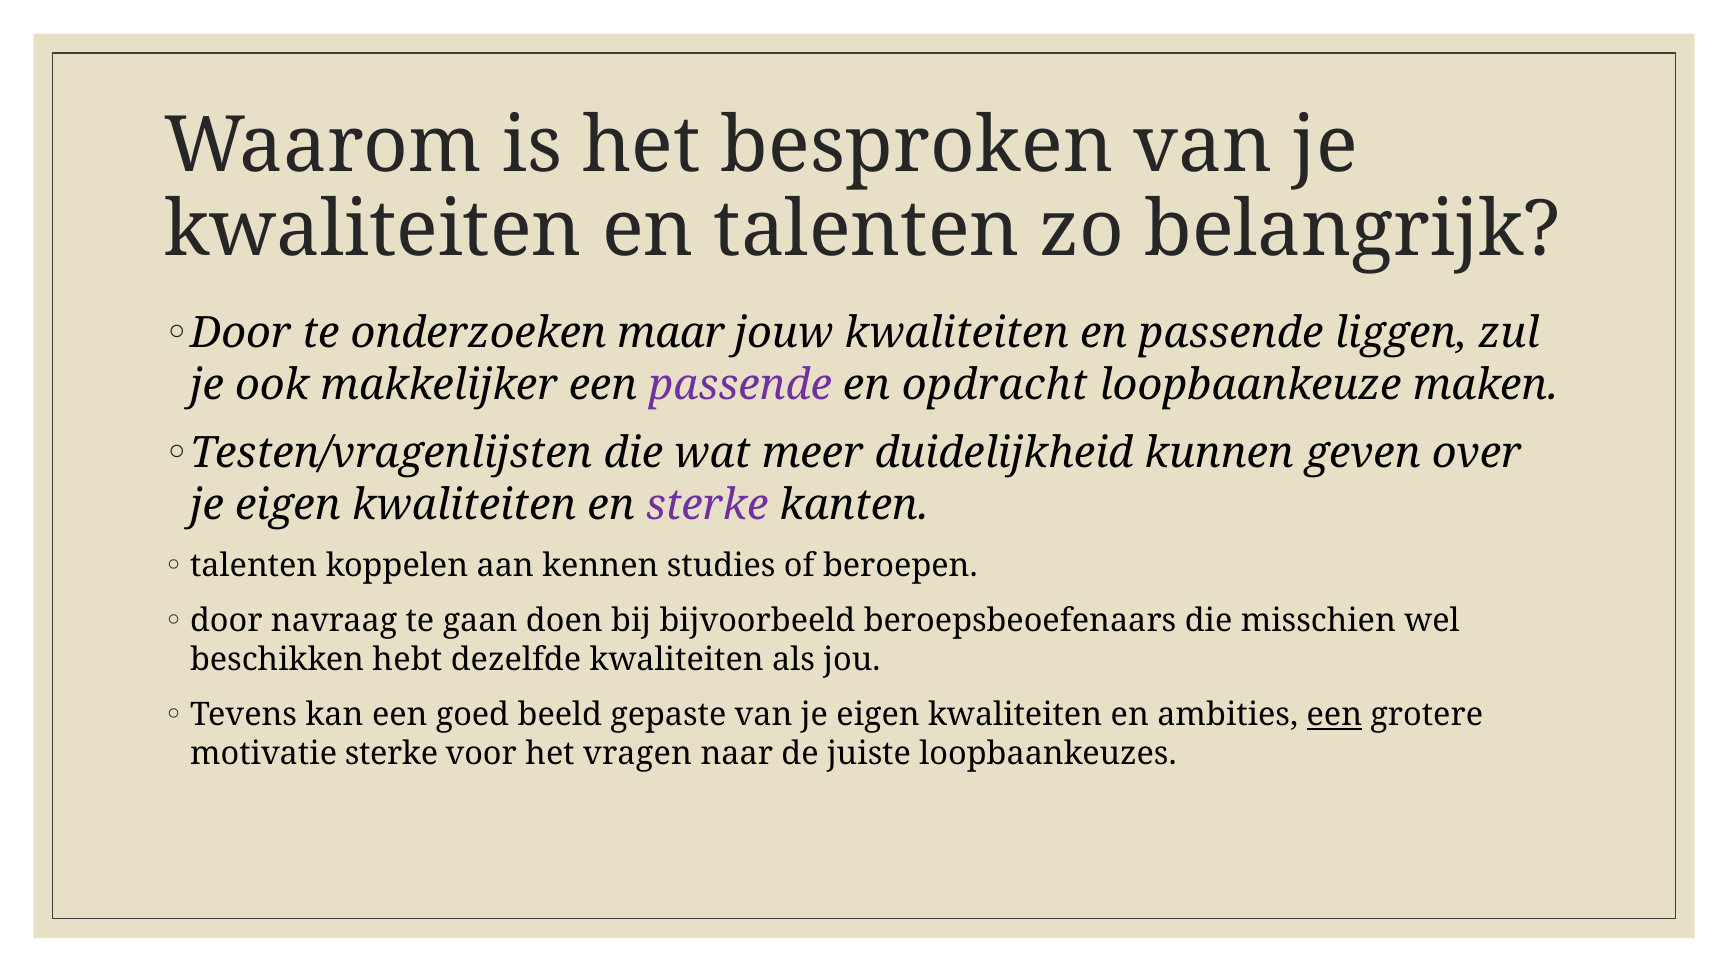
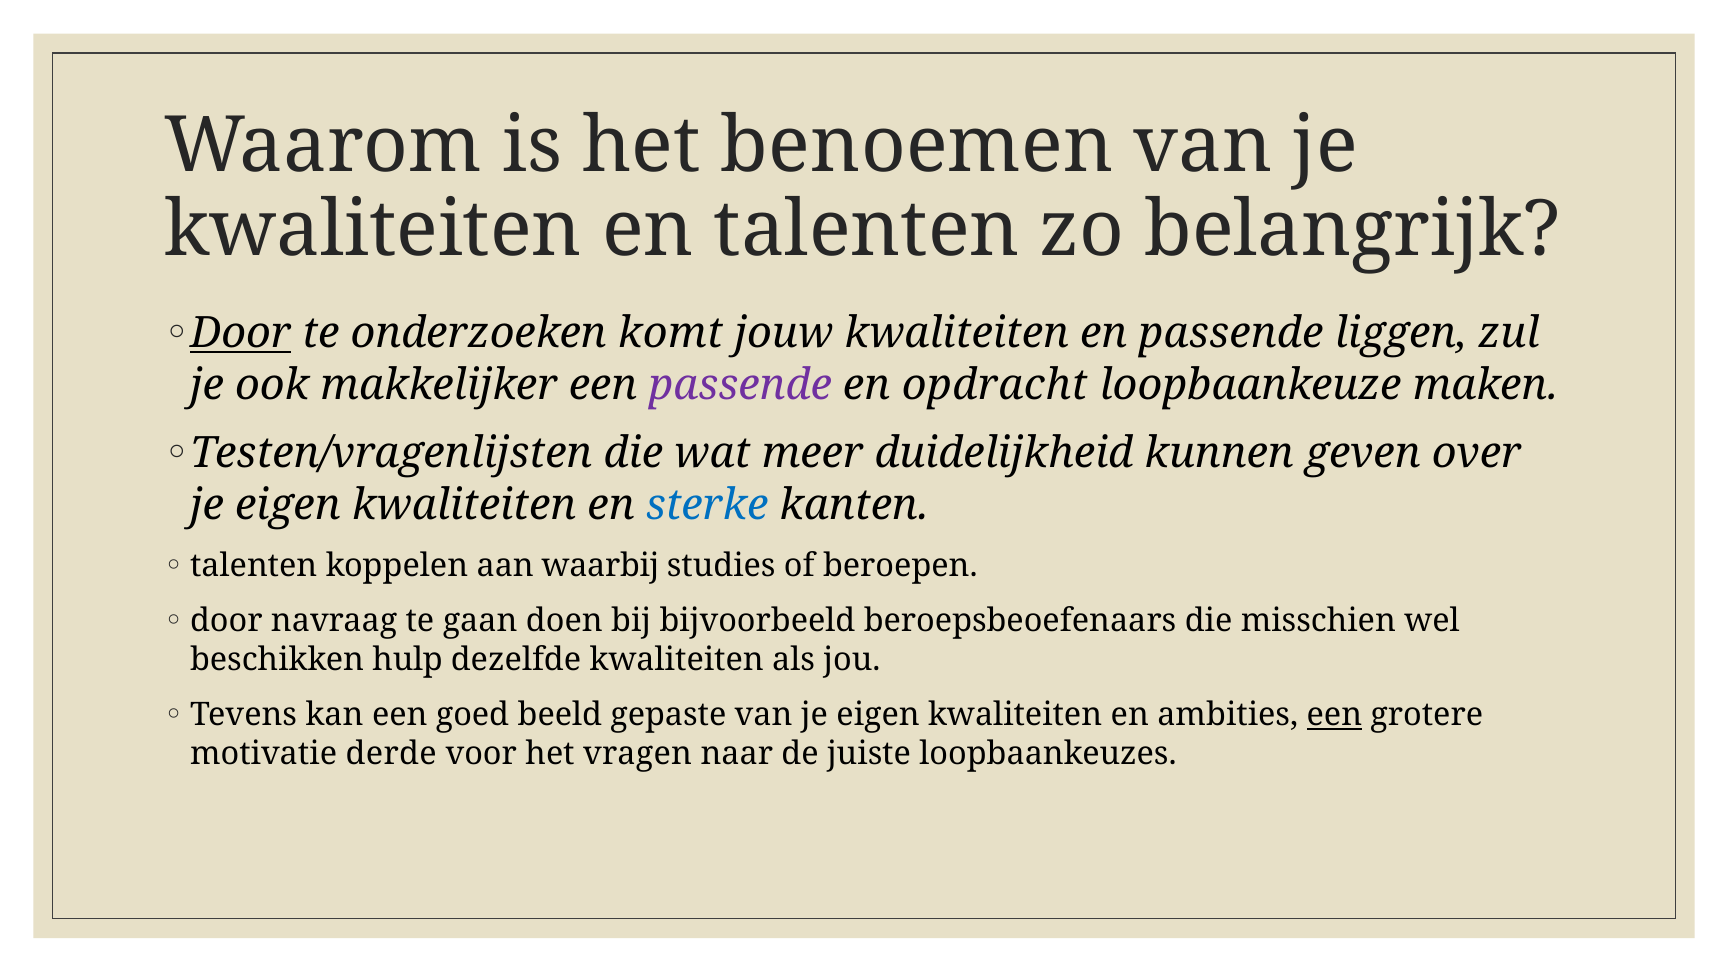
besproken: besproken -> benoemen (917, 146)
Door underline: none -> present (241, 334)
maar: maar -> komt (670, 334)
sterke colour: purple -> blue (707, 505)
kennen: kennen -> waarbij (601, 566)
hebt: hebt -> hulp (408, 660)
motivatie sterke: sterke -> derde (391, 754)
